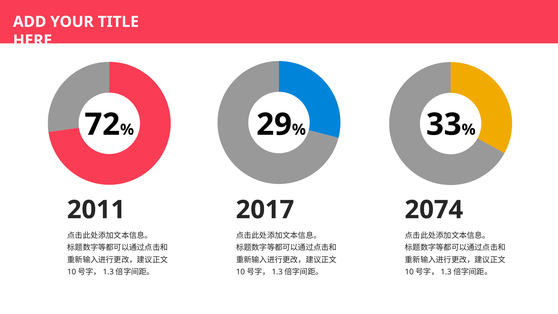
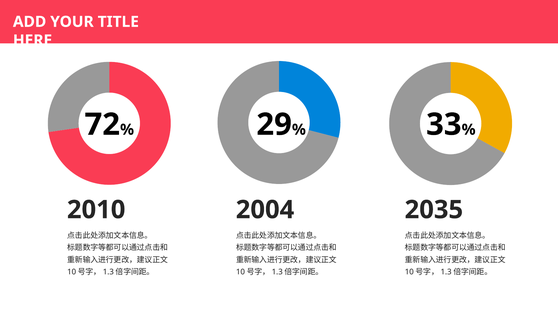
2011: 2011 -> 2010 (96, 210)
2017: 2017 -> 2004 (265, 210)
2074: 2074 -> 2035 (434, 210)
